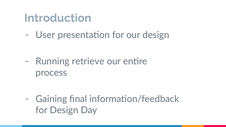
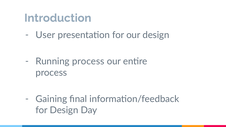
Running retrieve: retrieve -> process (88, 61)
